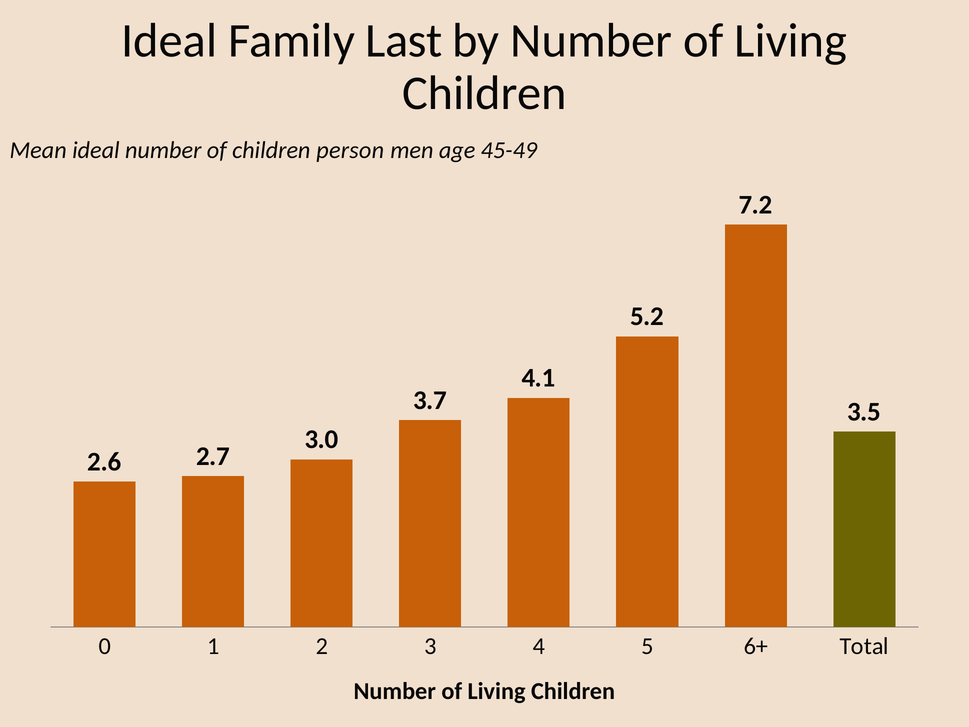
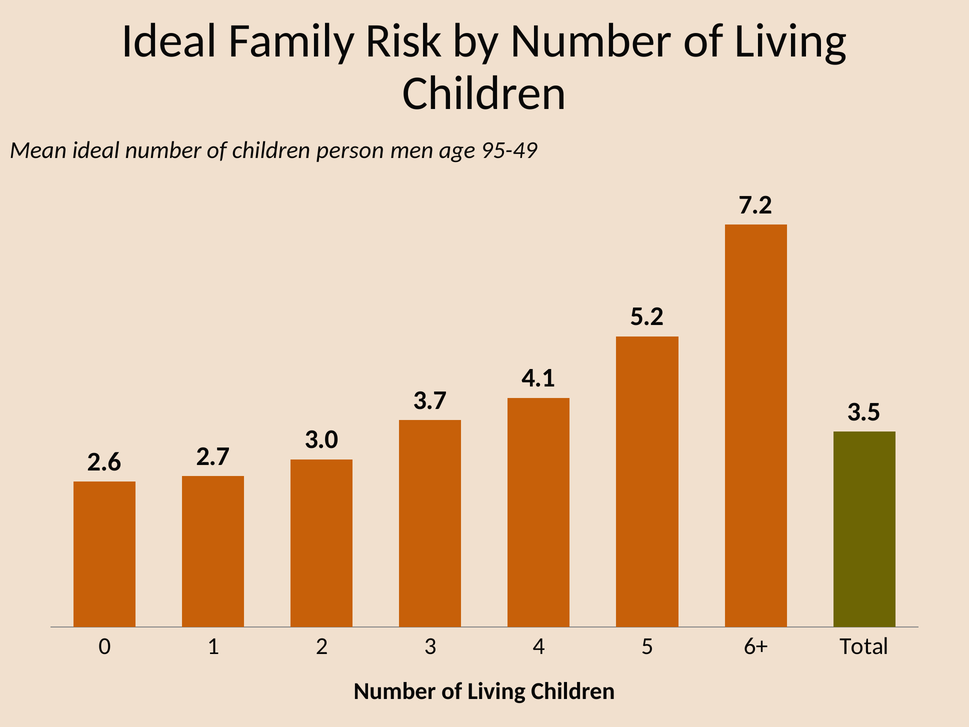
Last: Last -> Risk (404, 41)
45-49: 45-49 -> 95-49 (509, 150)
